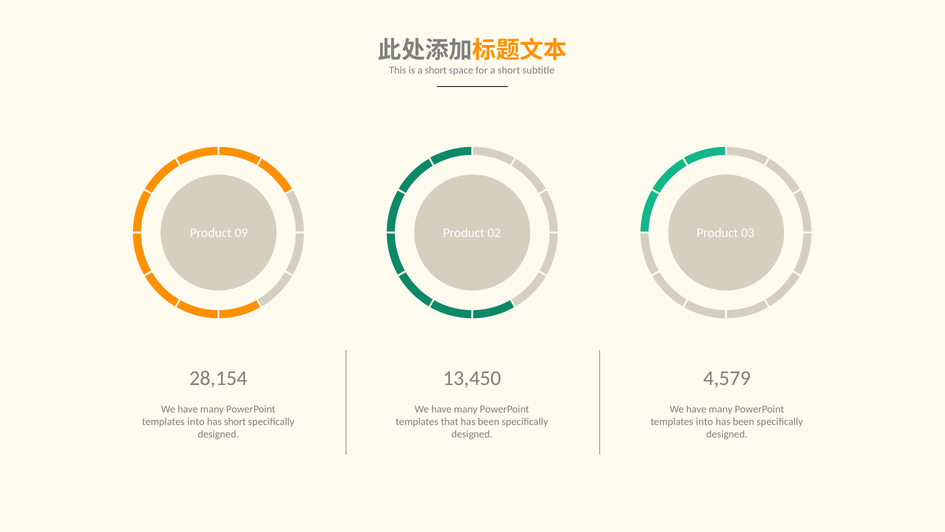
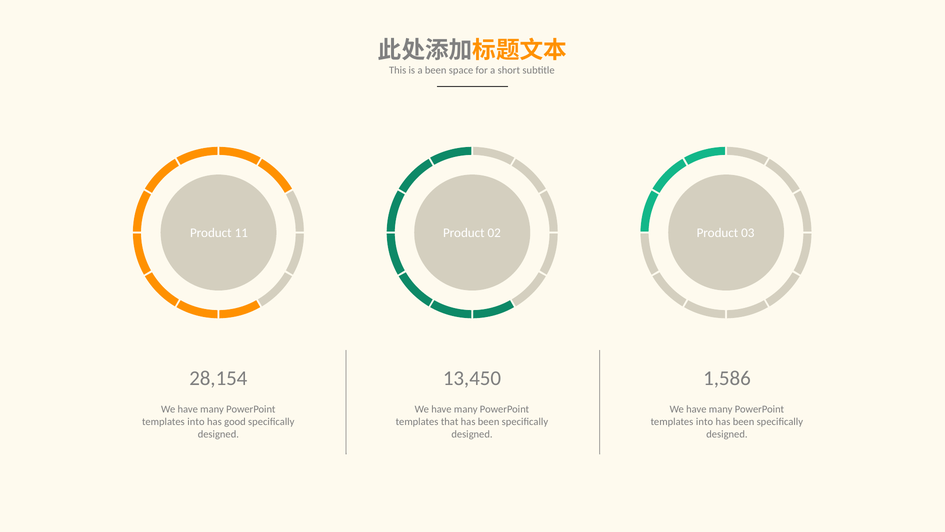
is a short: short -> been (436, 70)
09: 09 -> 11 (241, 233)
4,579: 4,579 -> 1,586 (727, 378)
has short: short -> good (235, 421)
